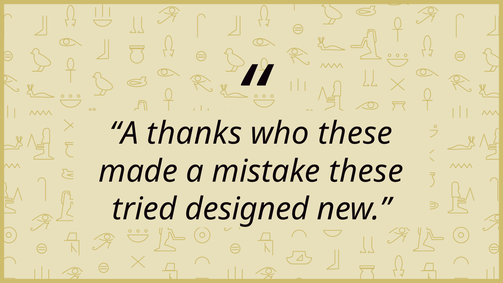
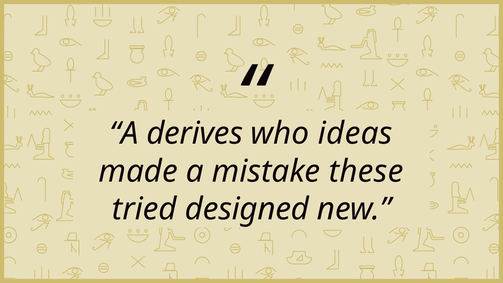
thanks: thanks -> derives (195, 134)
who these: these -> ideas (355, 134)
